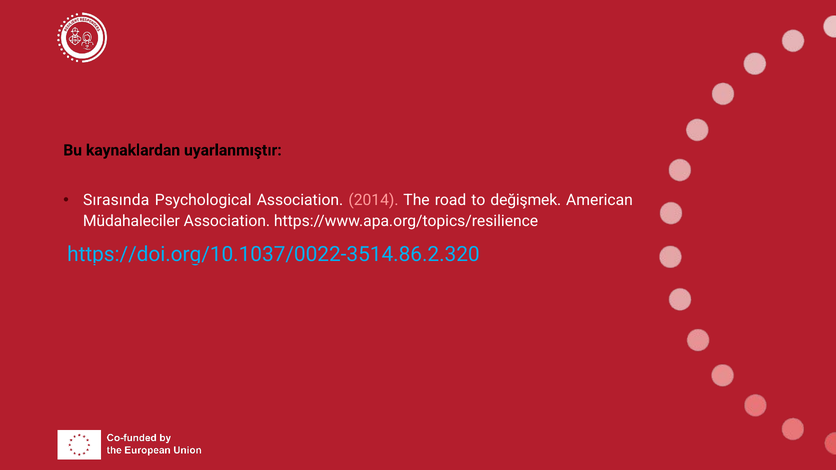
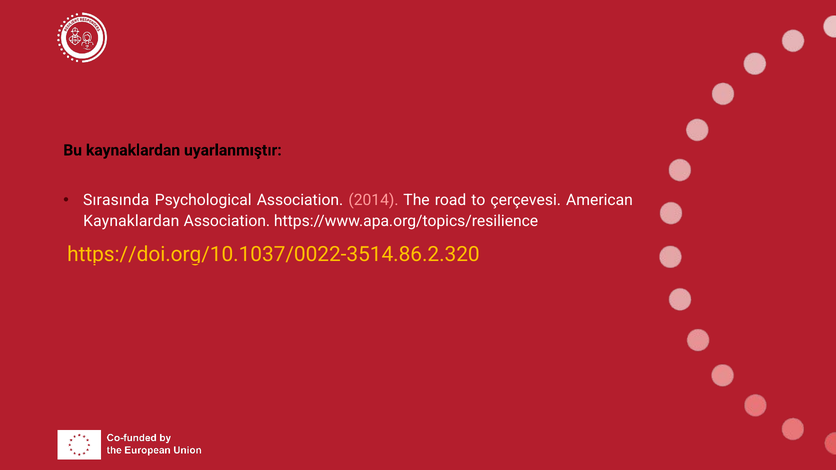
değişmek: değişmek -> çerçevesi (526, 200)
Müdahaleciler: Müdahaleciler -> Kaynaklardan (131, 221)
https://doi.org/10.1037/0022-3514.86.2.320 colour: light blue -> yellow (273, 255)
